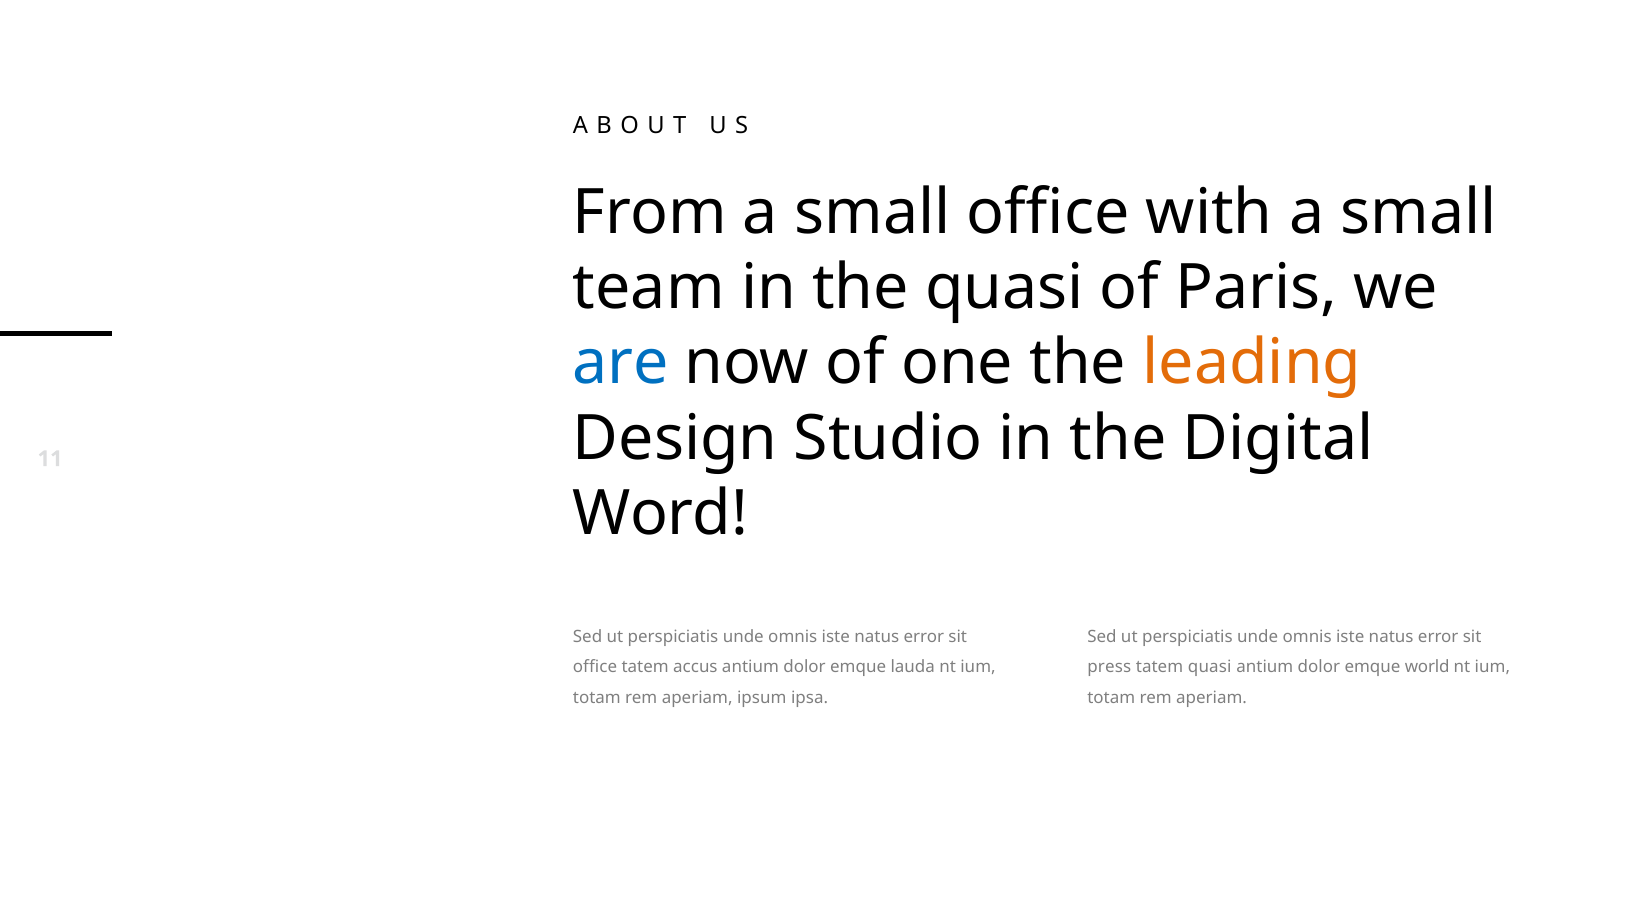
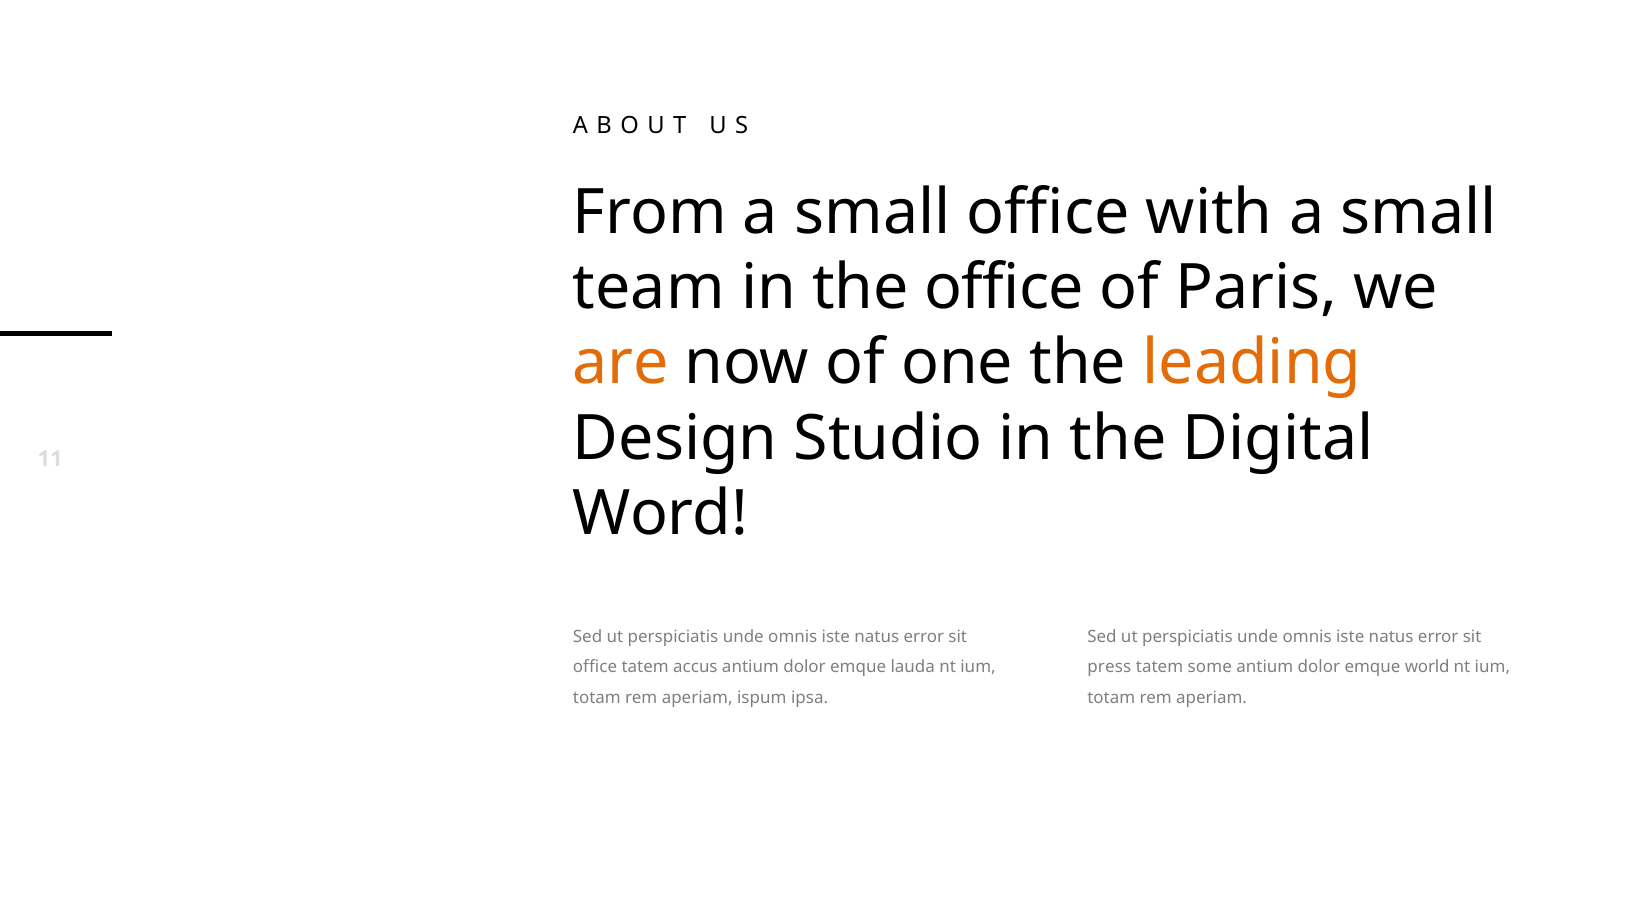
the quasi: quasi -> office (1004, 288)
are colour: blue -> orange (621, 363)
tatem quasi: quasi -> some (1210, 667)
ipsum: ipsum -> ispum (762, 698)
